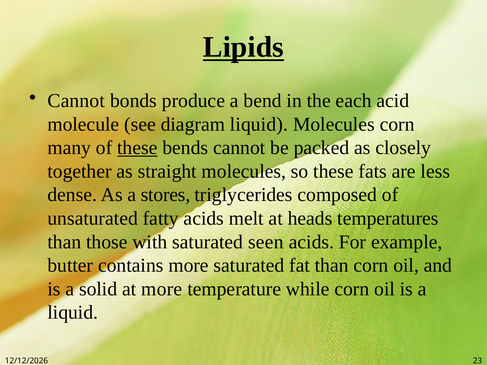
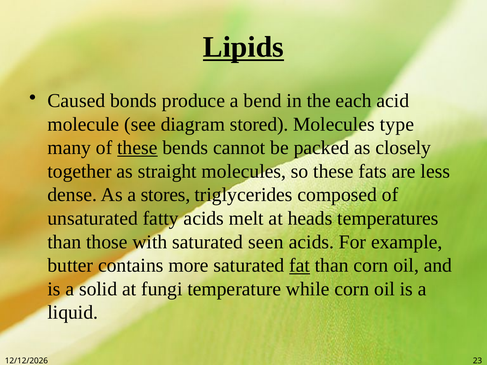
Cannot: Cannot -> Caused (76, 101)
diagram liquid: liquid -> stored (259, 124)
Molecules corn: corn -> type (397, 124)
fat underline: none -> present (300, 266)
at more: more -> fungi (162, 289)
